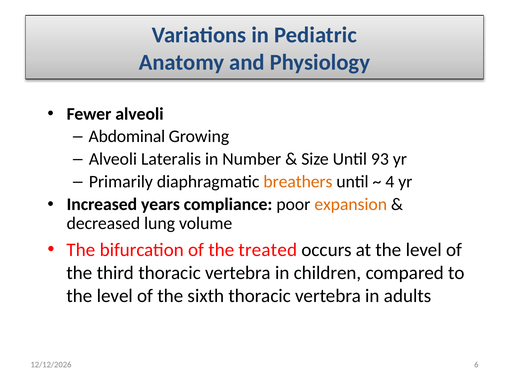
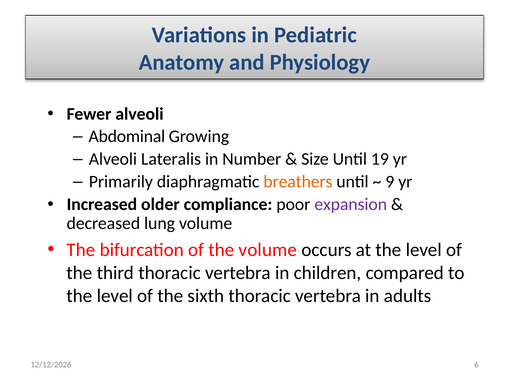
93: 93 -> 19 (380, 159)
4: 4 -> 9 (390, 182)
years: years -> older (160, 204)
expansion colour: orange -> purple (351, 204)
the treated: treated -> volume (268, 250)
